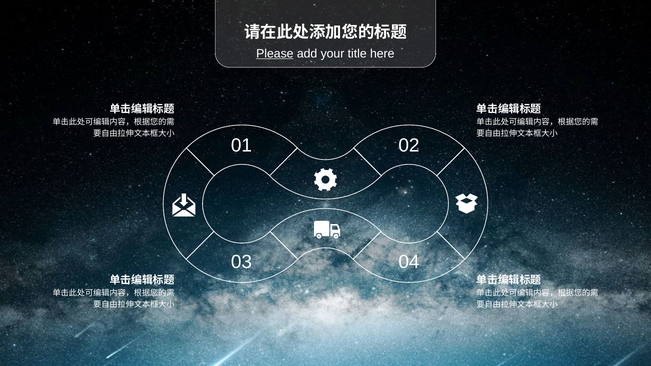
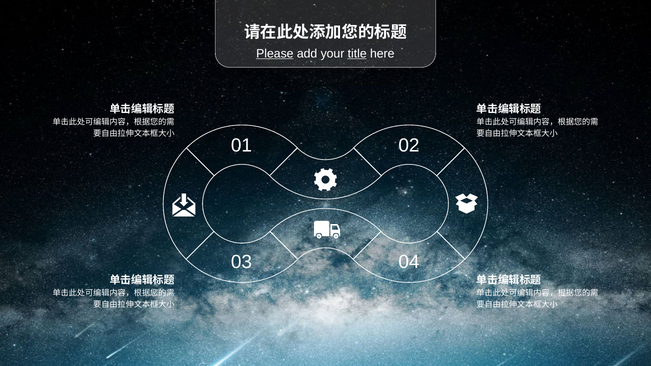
title underline: none -> present (357, 54)
